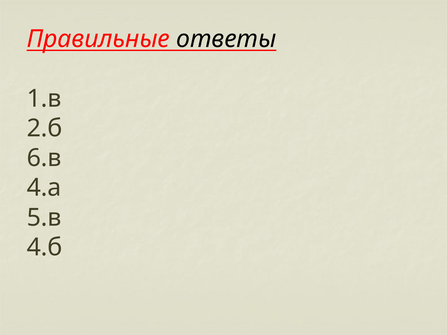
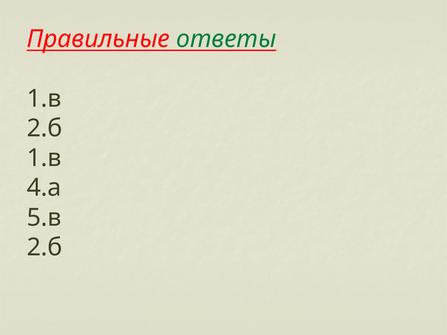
ответы colour: black -> green (226, 39)
6.в: 6.в -> 1.в (44, 158)
4.б: 4.б -> 2.б (45, 248)
